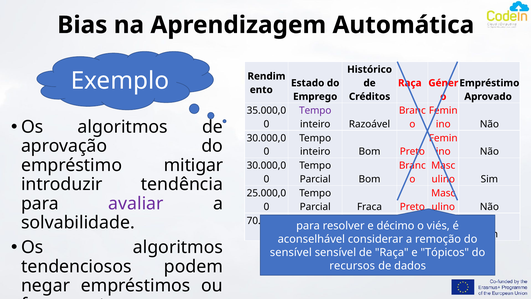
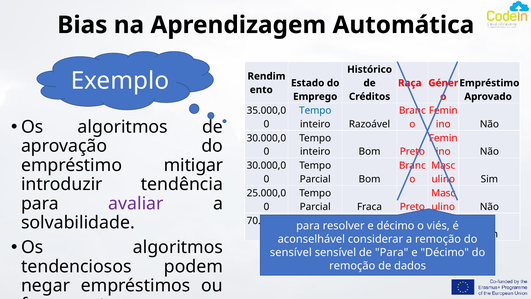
Tempo colour: purple -> blue (315, 110)
de Raça: Raça -> Para (392, 252)
Tópicos: Tópicos -> Décimo (445, 252)
recursos: recursos -> remoção (352, 266)
